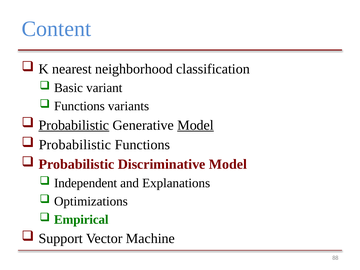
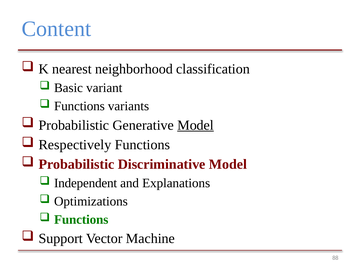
Probabilistic underline: present -> none (74, 125)
Probabilistic: Probabilistic -> Respectively (75, 145)
Empirical: Empirical -> Functions (81, 219)
